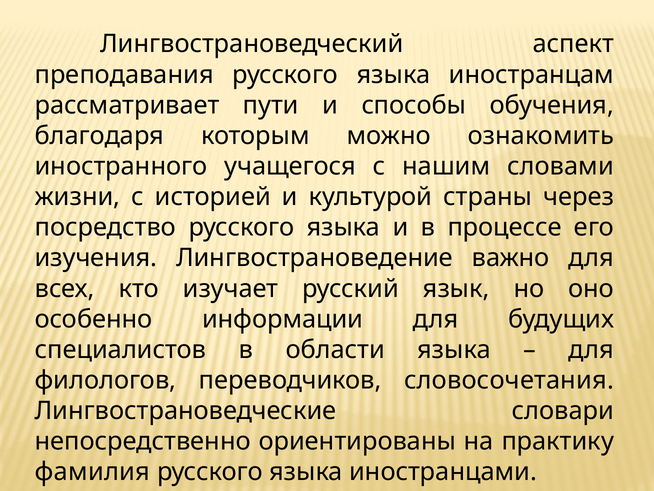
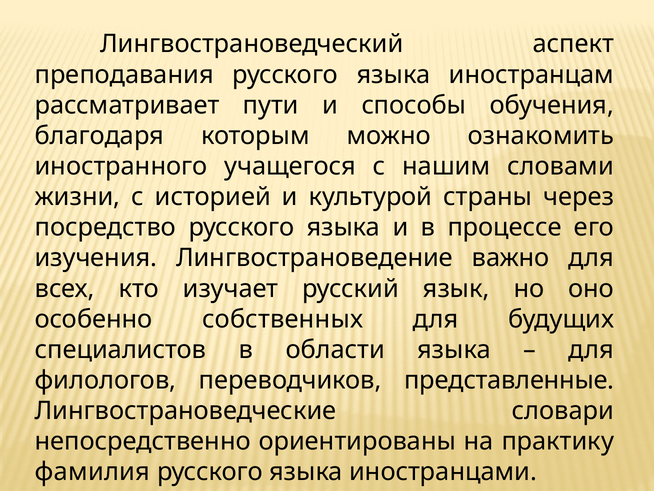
информации: информации -> собственных (283, 319)
словосочетания: словосочетания -> представленные (509, 380)
